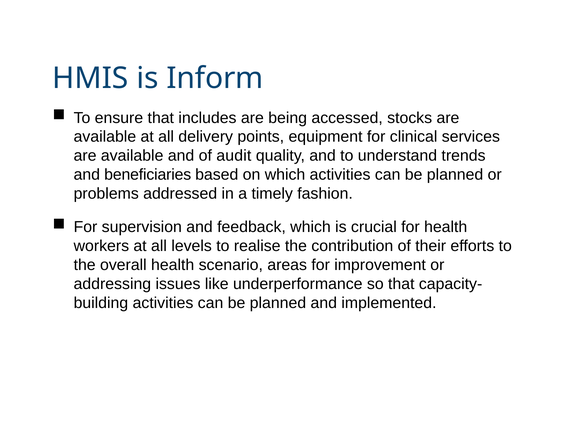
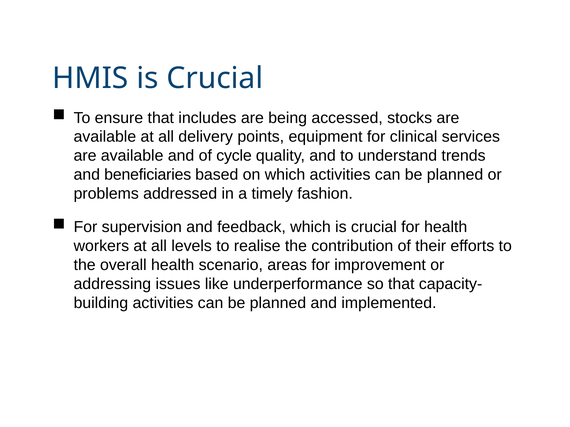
HMIS is Inform: Inform -> Crucial (215, 78)
audit: audit -> cycle (234, 156)
